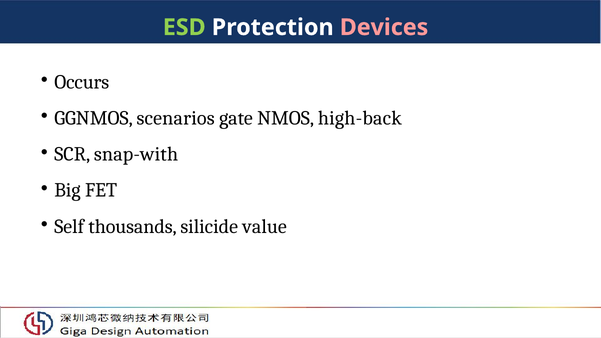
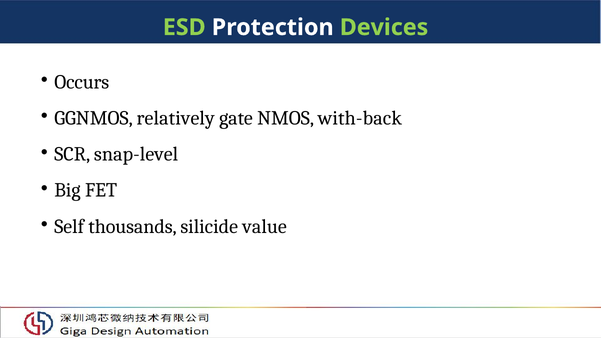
Devices colour: pink -> light green (384, 27)
scenarios: scenarios -> relatively (176, 118)
high-back: high-back -> with-back (360, 118)
snap-with: snap-with -> snap-level (136, 154)
